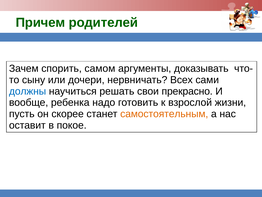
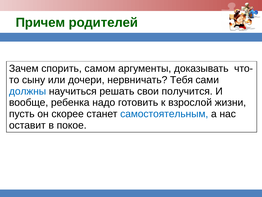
Всех: Всех -> Тебя (181, 80)
прекрасно: прекрасно -> получится (187, 91)
самостоятельным colour: orange -> blue (164, 114)
